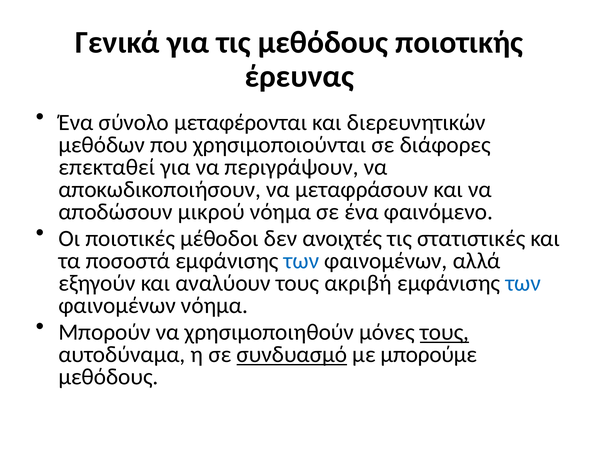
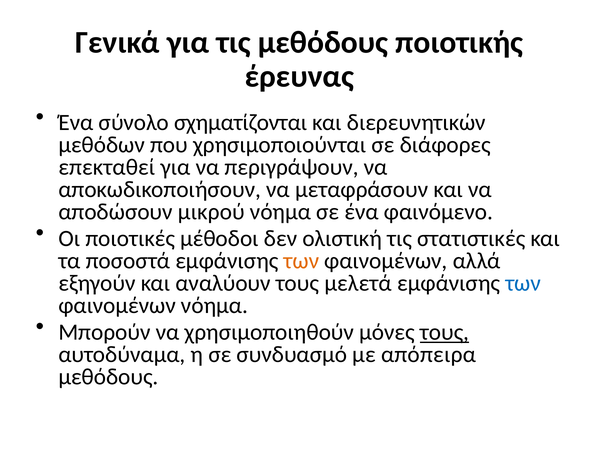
μεταφέρονται: μεταφέρονται -> σχηματίζονται (241, 123)
ανοιχτές: ανοιχτές -> ολιστική (342, 239)
των colour: blue -> orange (301, 261)
ακριβή: ακριβή -> μελετά (358, 283)
συνδυασμό underline: present -> none (292, 355)
μπορούμε: μπορούμε -> απόπειρα (429, 355)
